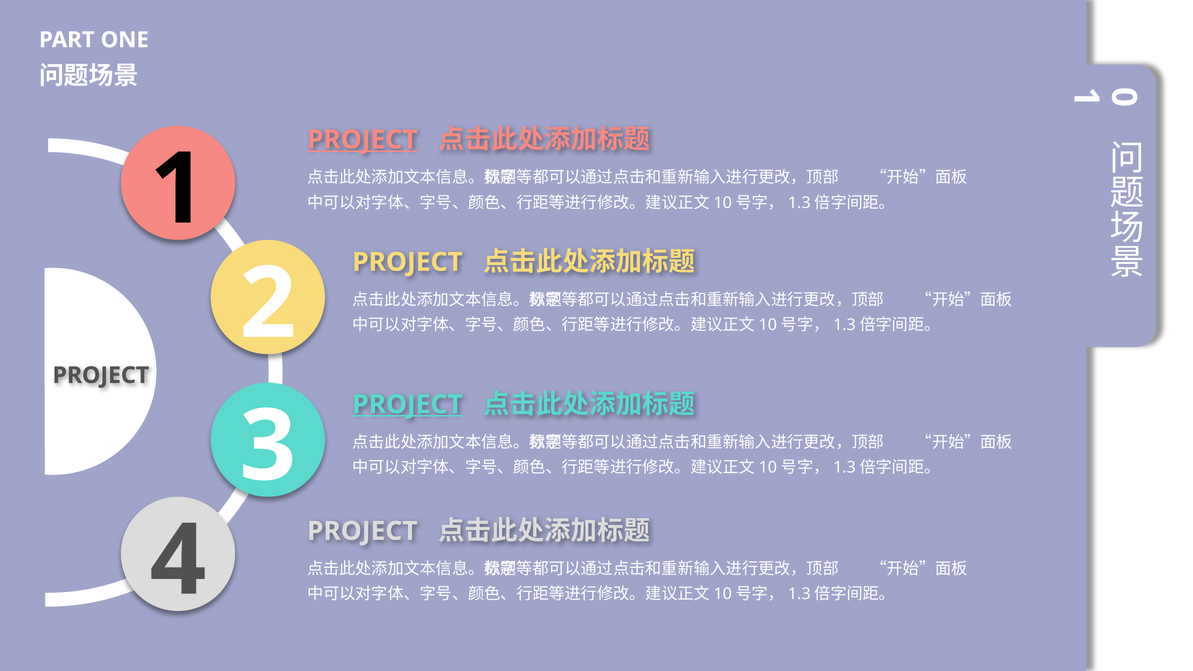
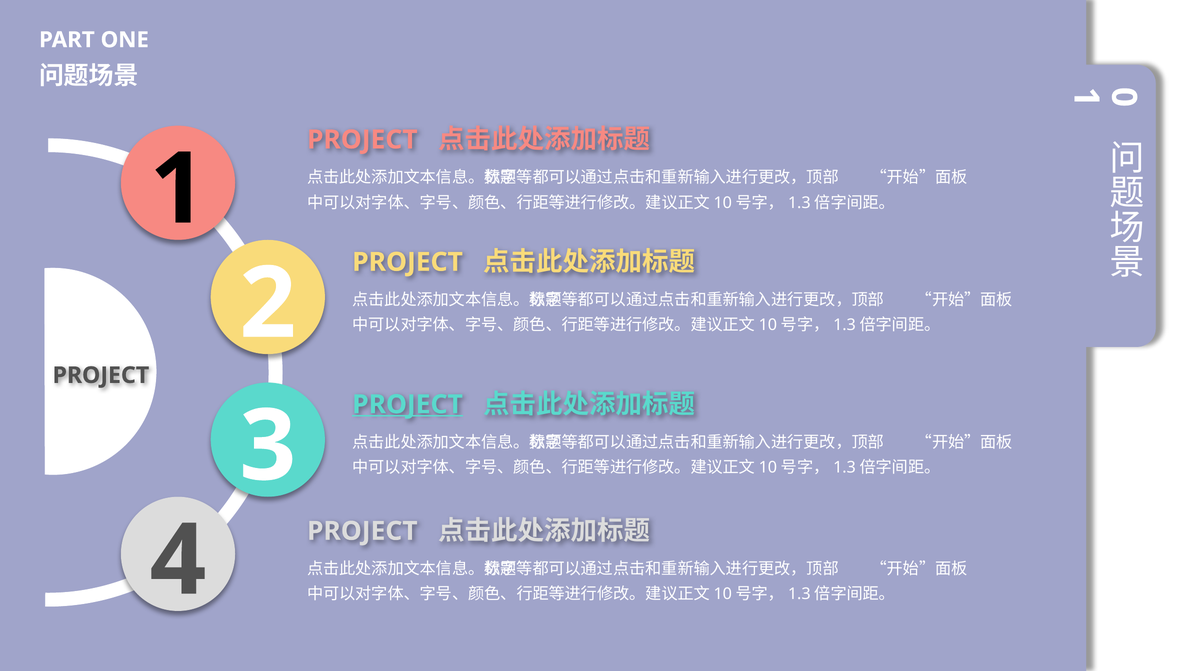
PROJECT underline: present -> none (362, 140)
